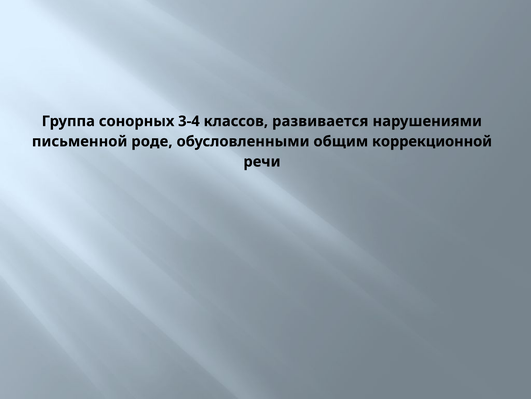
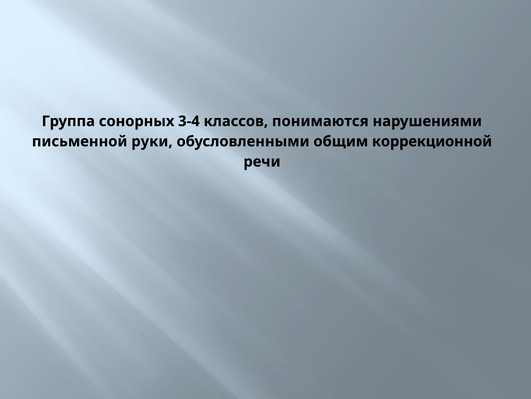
развивается: развивается -> понимаются (320, 121)
роде: роде -> руки (152, 141)
